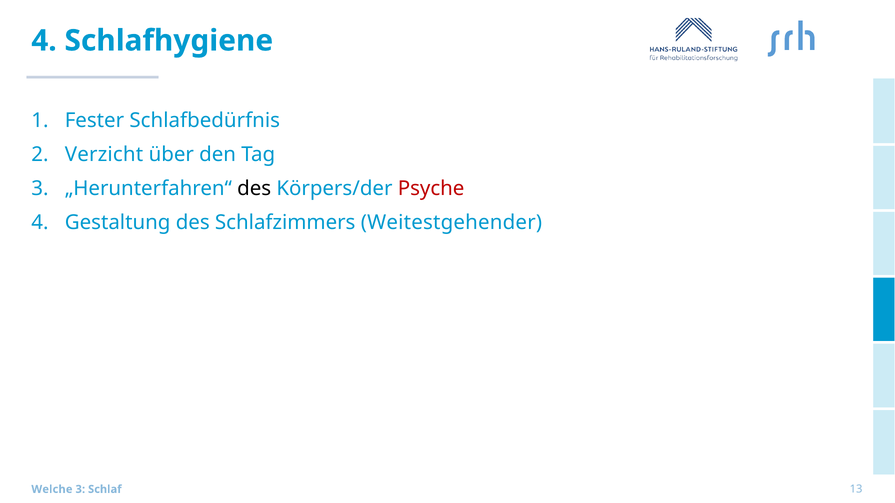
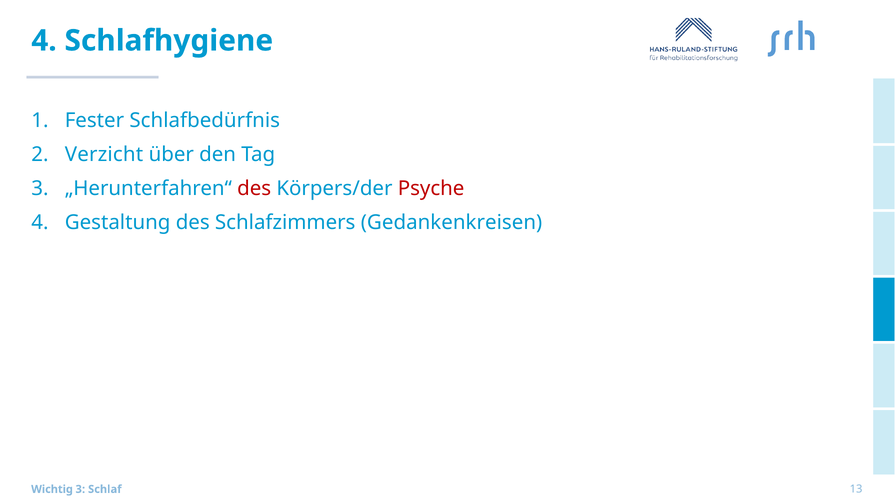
des colour: black -> red (254, 189)
Weitestgehender: Weitestgehender -> Gedankenkreisen (452, 223)
Welche: Welche -> Wichtig (52, 490)
